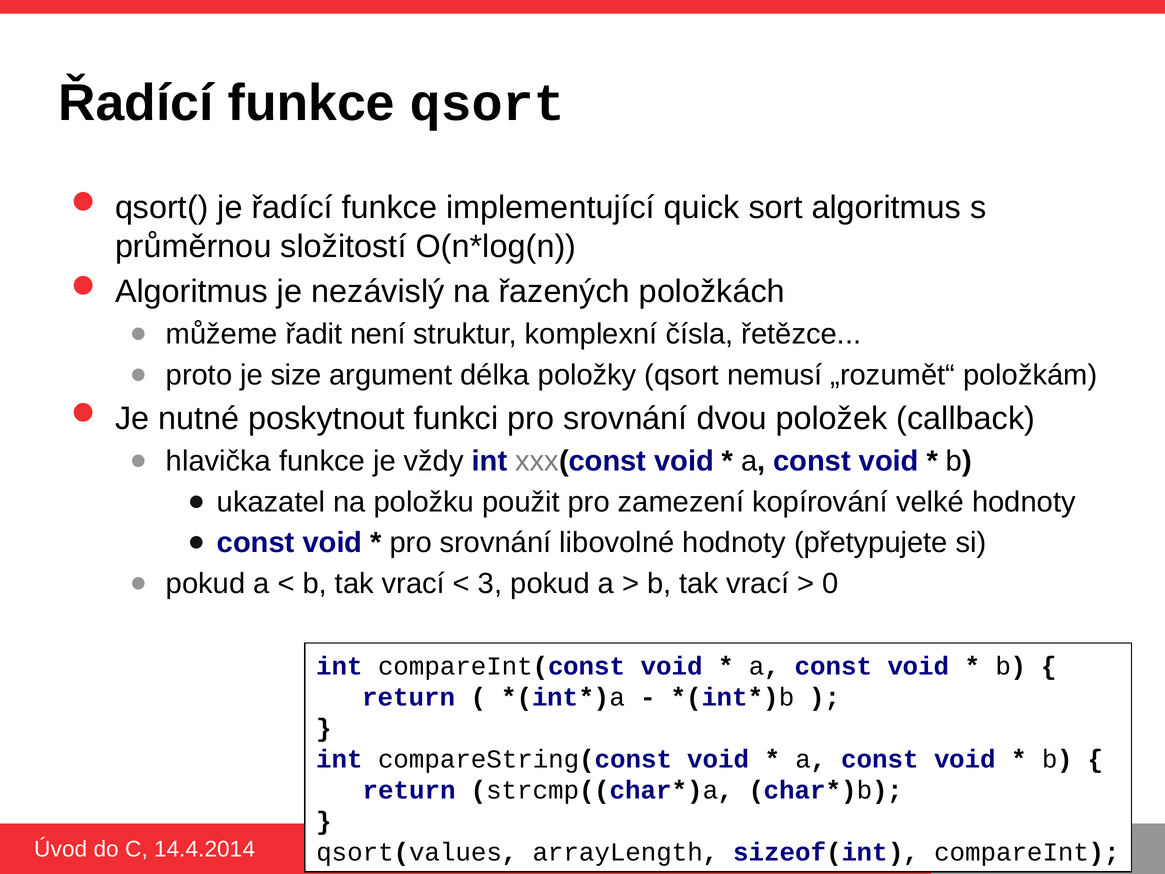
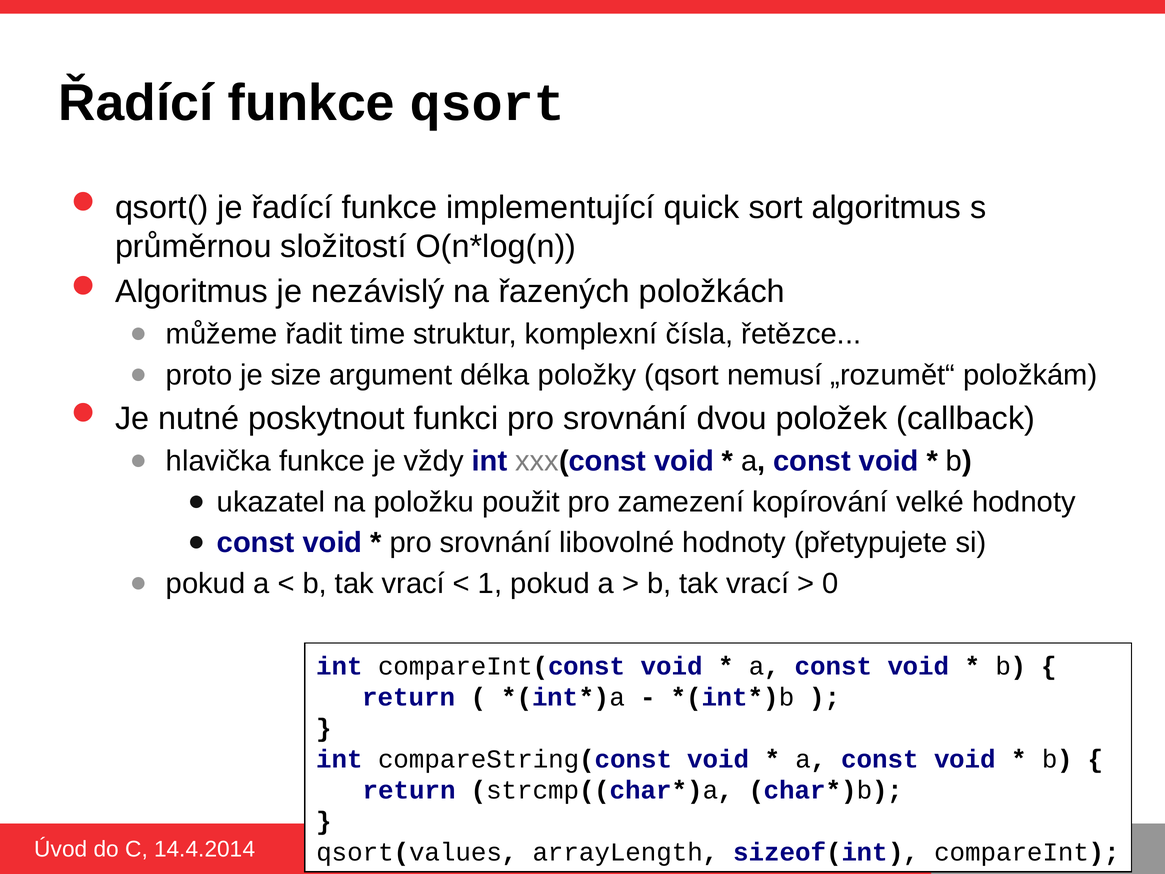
není: není -> time (378, 334)
3: 3 -> 1 (490, 583)
